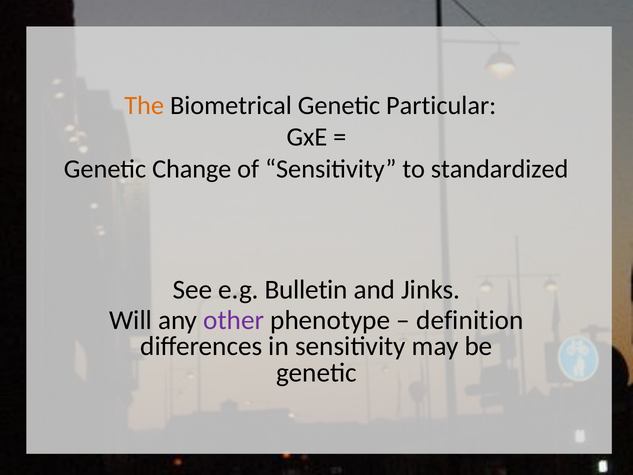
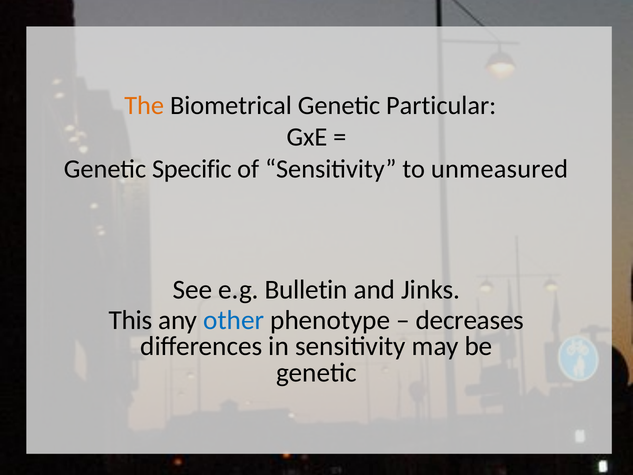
Change: Change -> Specific (192, 169)
standardized: standardized -> unmeasured (499, 169)
Will: Will -> This (131, 320)
other colour: purple -> blue (234, 320)
definition: definition -> decreases (470, 320)
